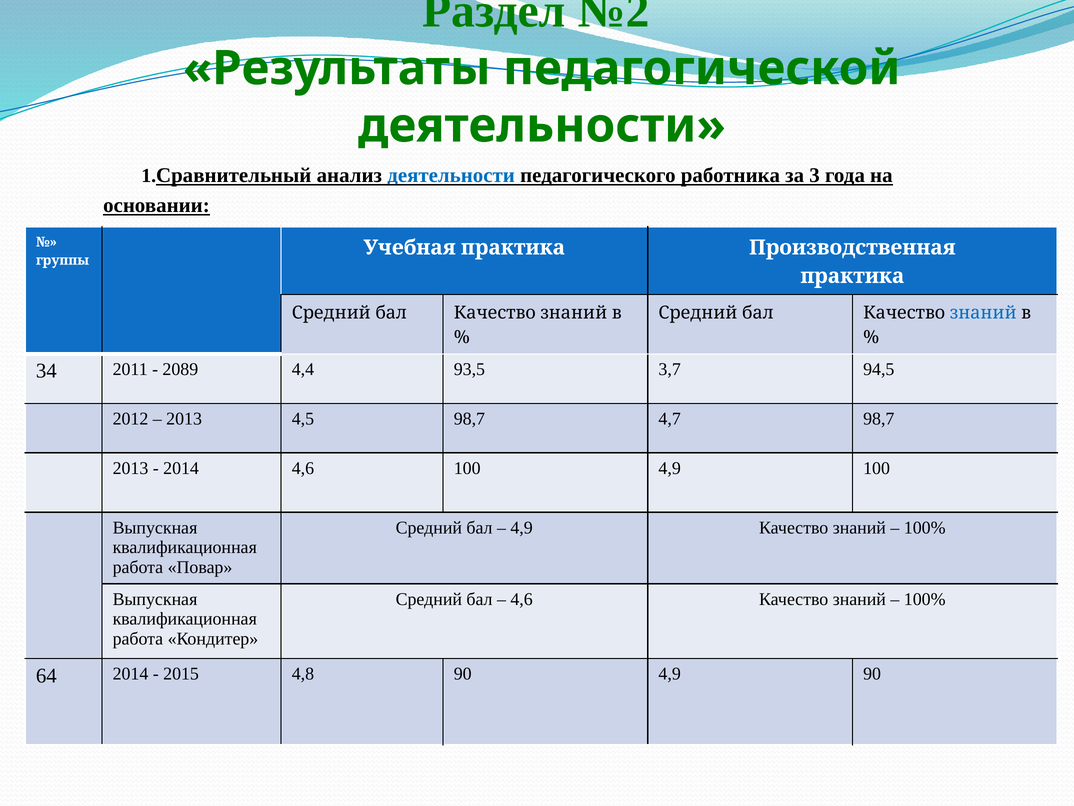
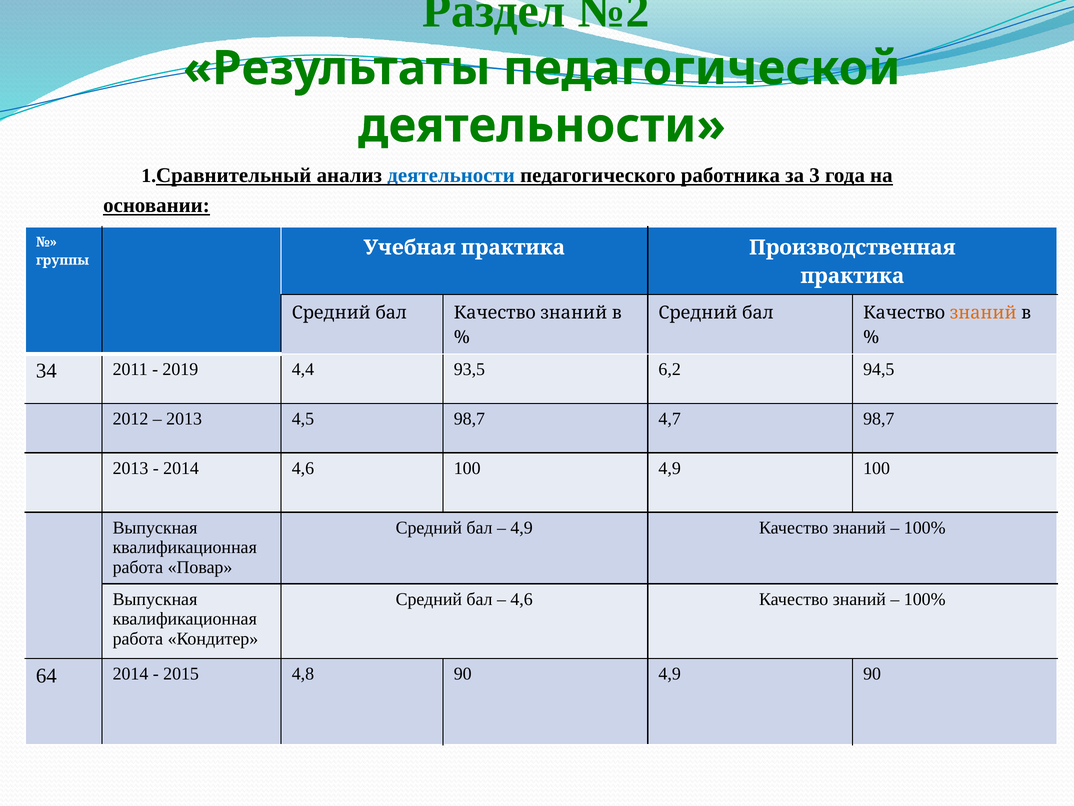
знаний colour: blue -> orange (983, 313)
2089: 2089 -> 2019 (180, 369)
3,7: 3,7 -> 6,2 (670, 369)
